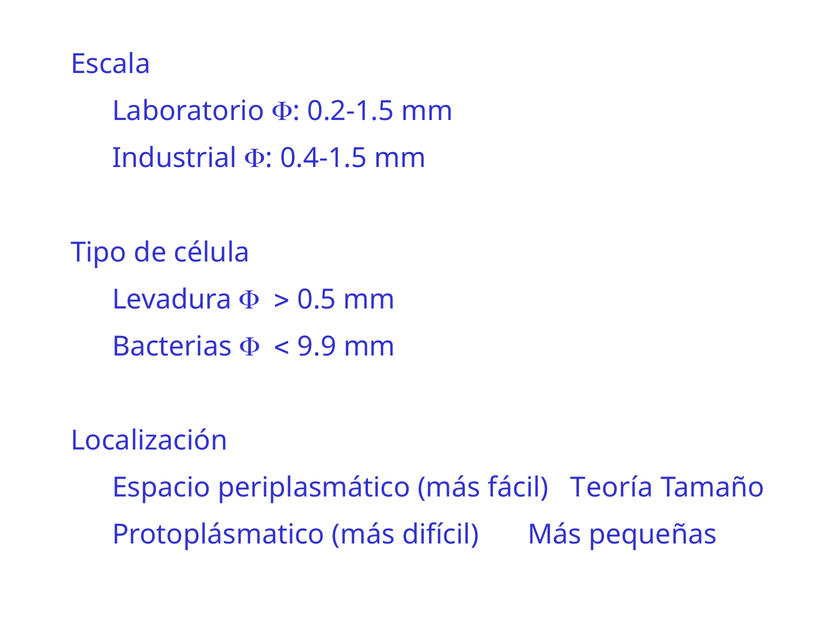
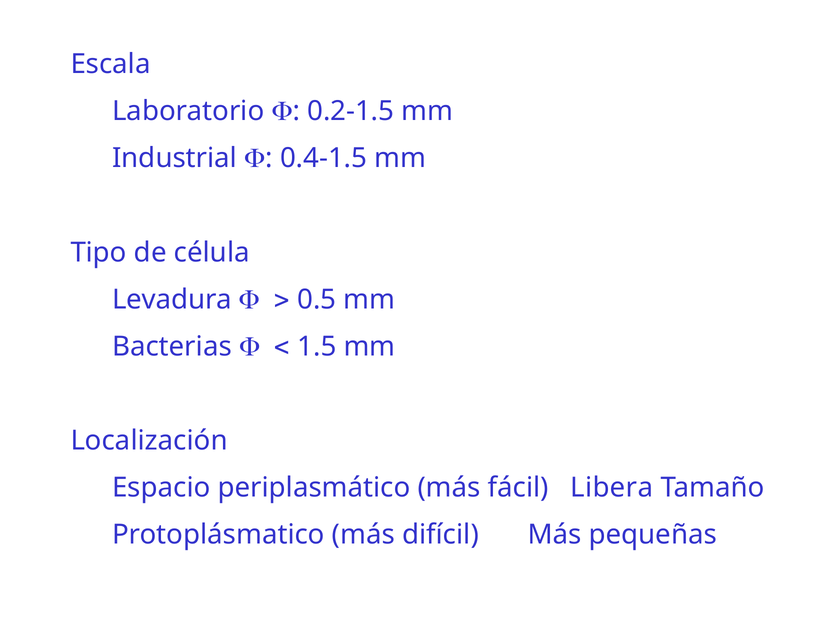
9.9: 9.9 -> 1.5 (317, 347)
Teoría: Teoría -> Libera (612, 488)
